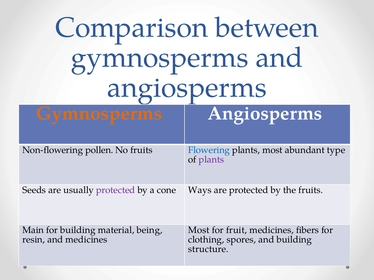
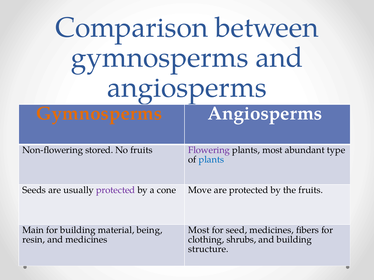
pollen: pollen -> stored (99, 150)
Flowering colour: blue -> purple (209, 150)
plants colour: purple -> blue (211, 160)
Ways: Ways -> Move (200, 190)
fruit: fruit -> seed (237, 231)
spores: spores -> shrubs (241, 240)
